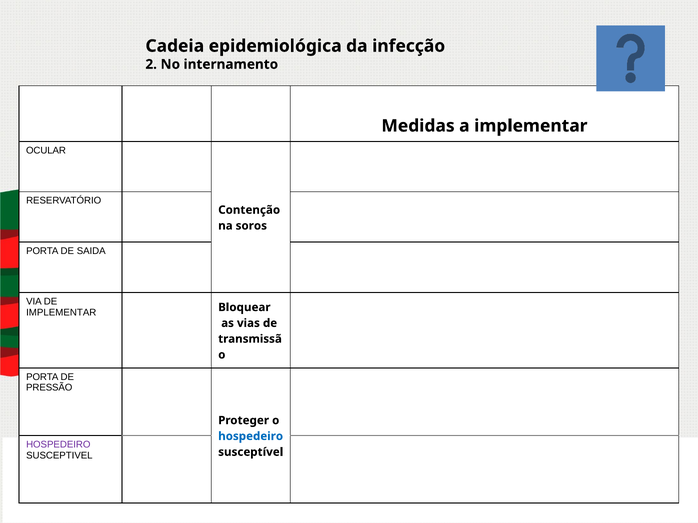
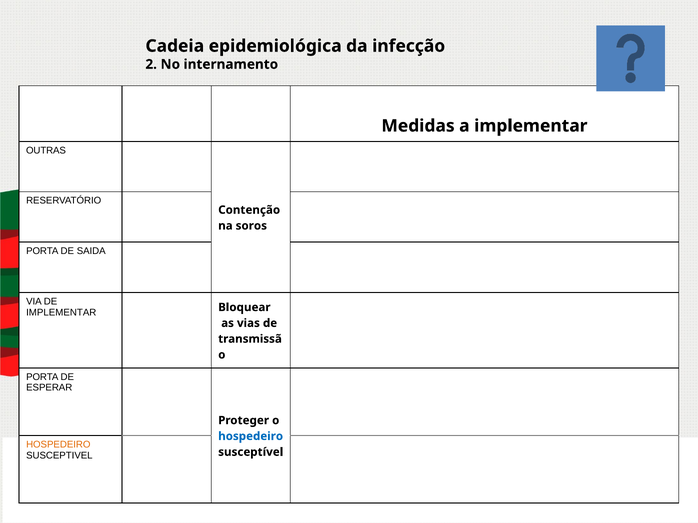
OCULAR: OCULAR -> OUTRAS (46, 151)
PRESSÃO: PRESSÃO -> ESPERAR (49, 388)
HOSPEDEIRO colour: purple -> orange (58, 445)
